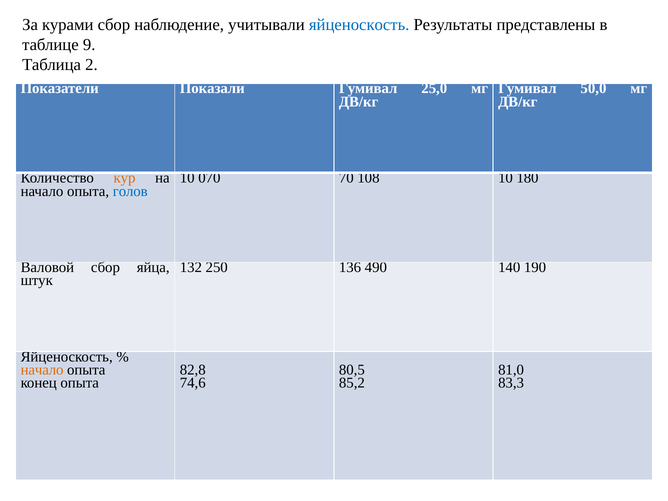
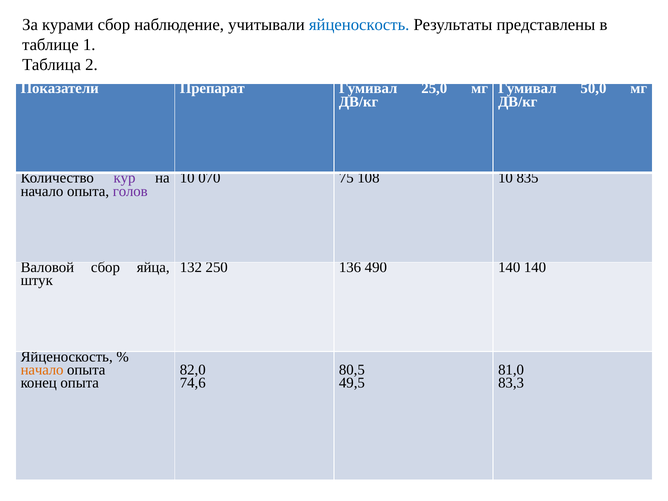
9: 9 -> 1 (89, 45)
Показали: Показали -> Препарат (212, 89)
кур colour: orange -> purple (125, 178)
70: 70 -> 75 (346, 178)
180: 180 -> 835 (527, 178)
голов colour: blue -> purple (130, 191)
140 190: 190 -> 140 (535, 267)
82,8: 82,8 -> 82,0 (193, 370)
85,2: 85,2 -> 49,5 (352, 383)
